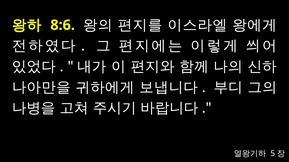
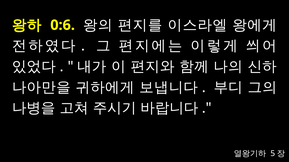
8:6: 8:6 -> 0:6 (63, 25)
